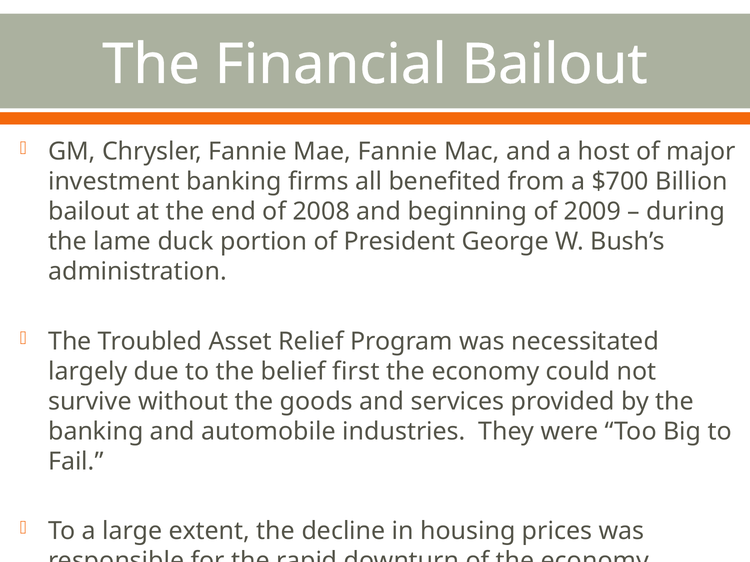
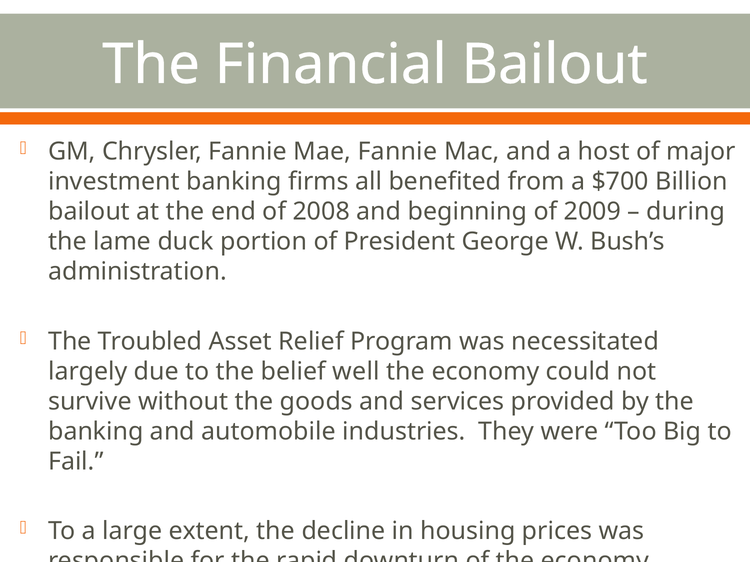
first: first -> well (356, 372)
